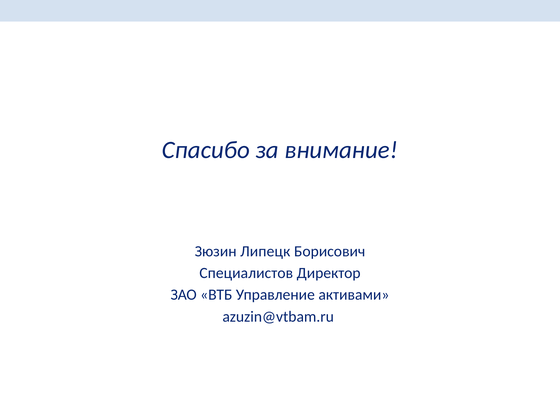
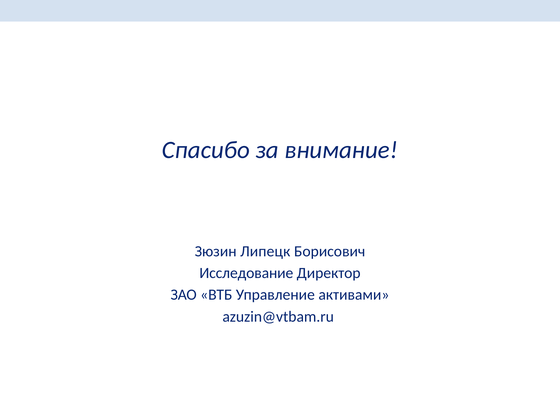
Специалистов: Специалистов -> Исследование (246, 273)
